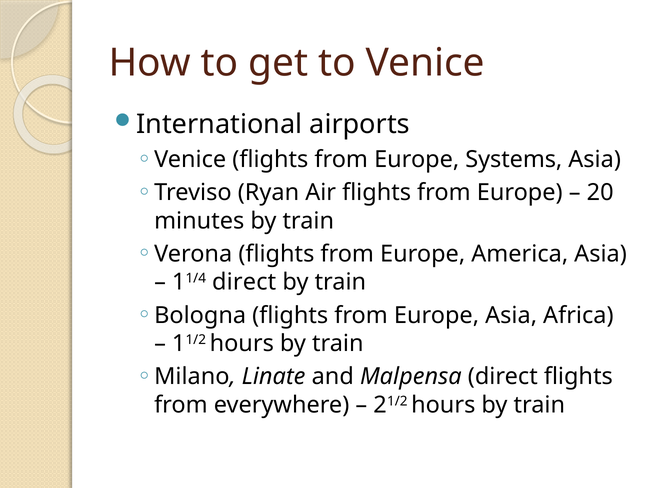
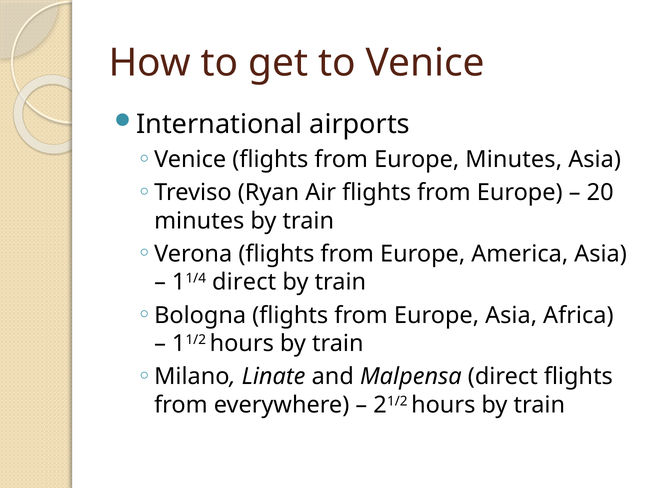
Europe Systems: Systems -> Minutes (514, 160)
